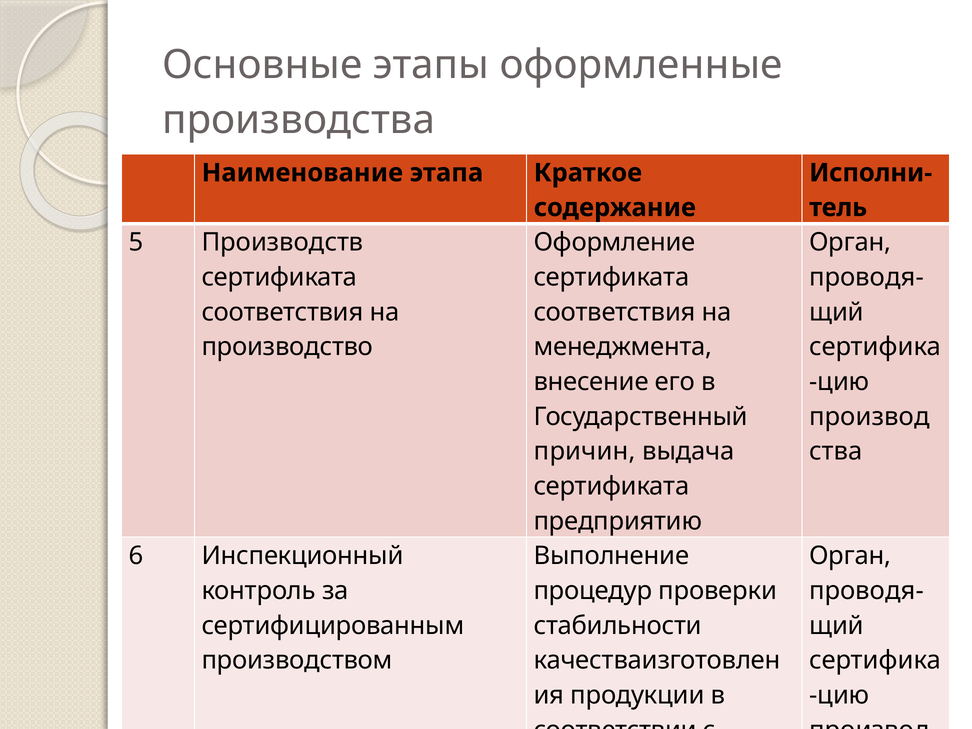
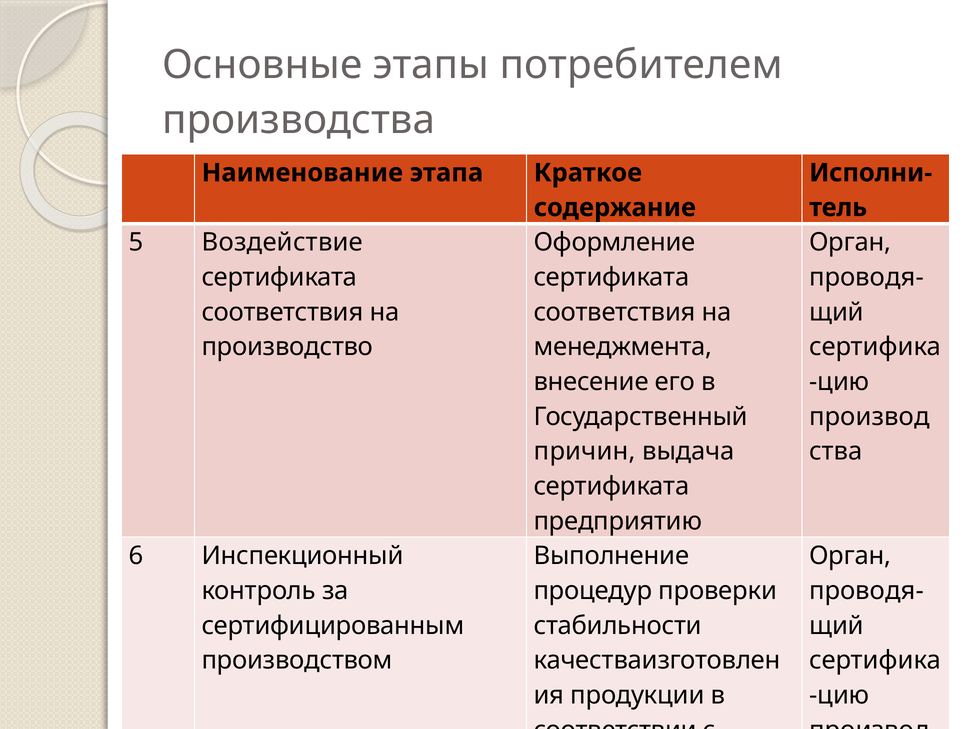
оформленные: оформленные -> потребителем (641, 65)
Производств: Производств -> Воздействие (282, 242)
